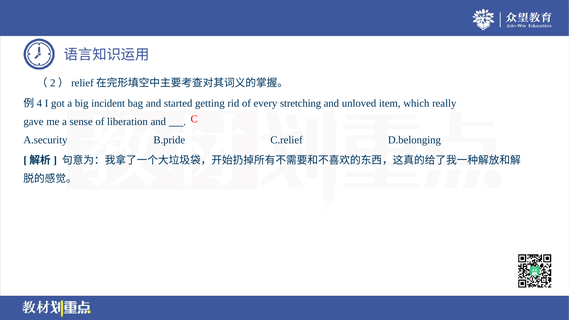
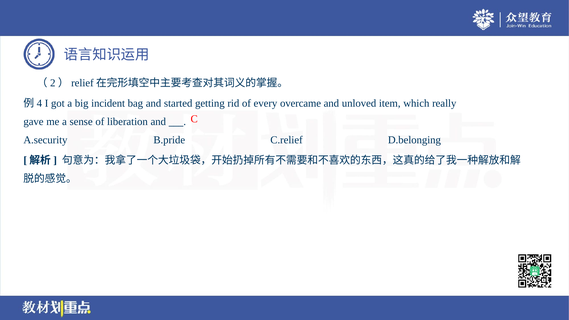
stretching: stretching -> overcame (301, 103)
